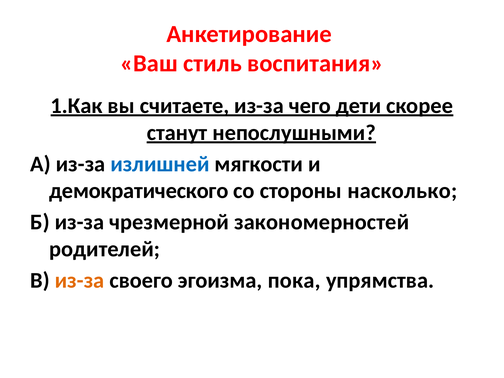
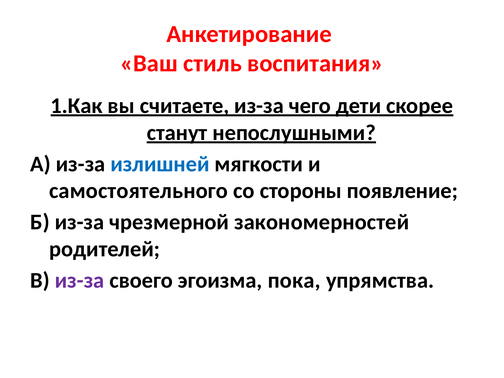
демократического: демократического -> самостоятельного (139, 191)
насколько: насколько -> появление (402, 191)
из-за colour: orange -> purple (80, 281)
